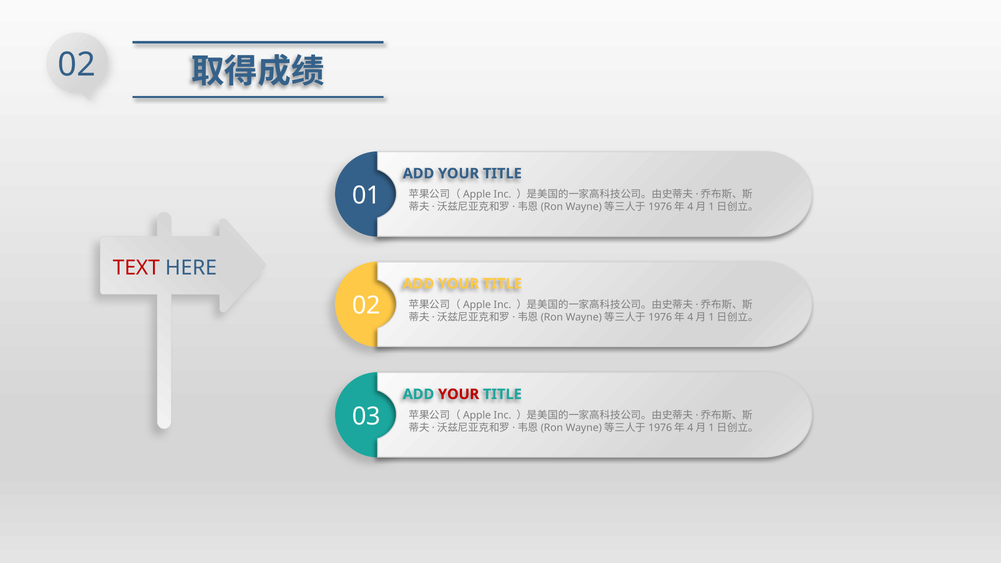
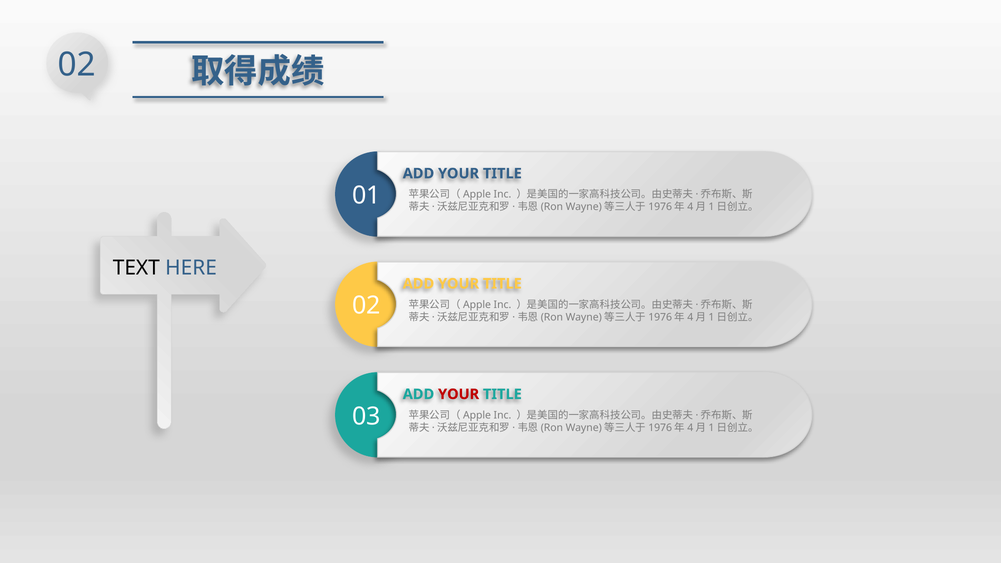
TEXT colour: red -> black (136, 268)
